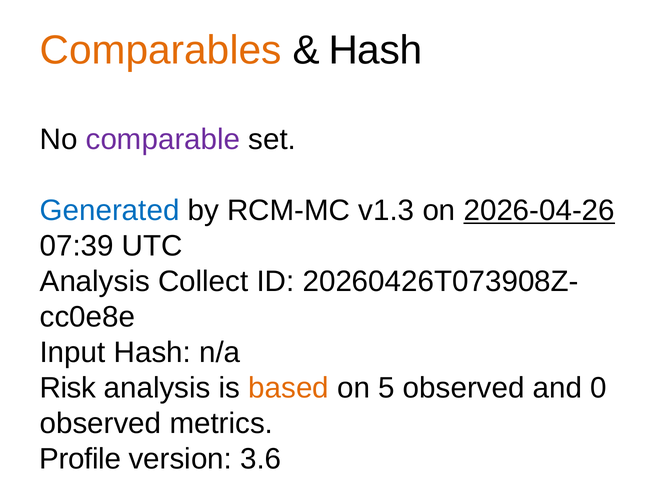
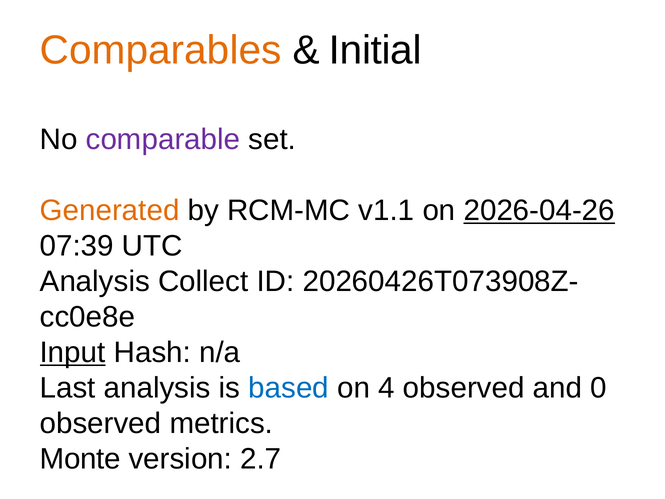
Hash: Hash -> Initial (375, 50)
Generated colour: blue -> orange (110, 210)
v1.3: v1.3 -> v1.1 (386, 210)
Input underline: none -> present (73, 352)
Risk: Risk -> Last (68, 388)
based colour: orange -> blue (289, 388)
5: 5 -> 4 (386, 388)
Profile: Profile -> Monte (80, 459)
3.6: 3.6 -> 2.7 (261, 459)
